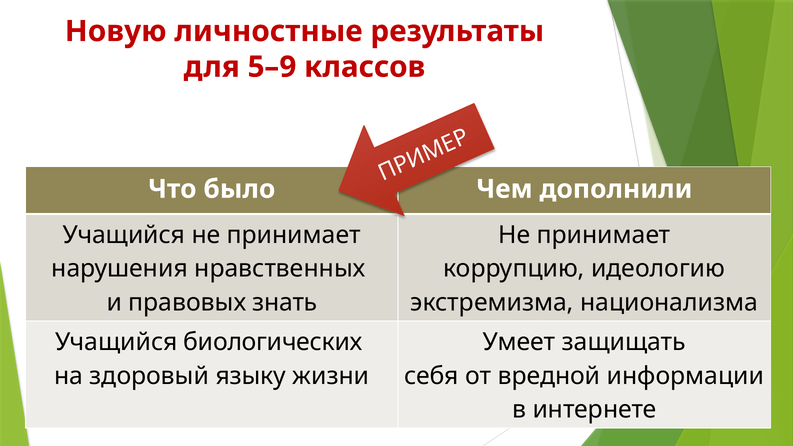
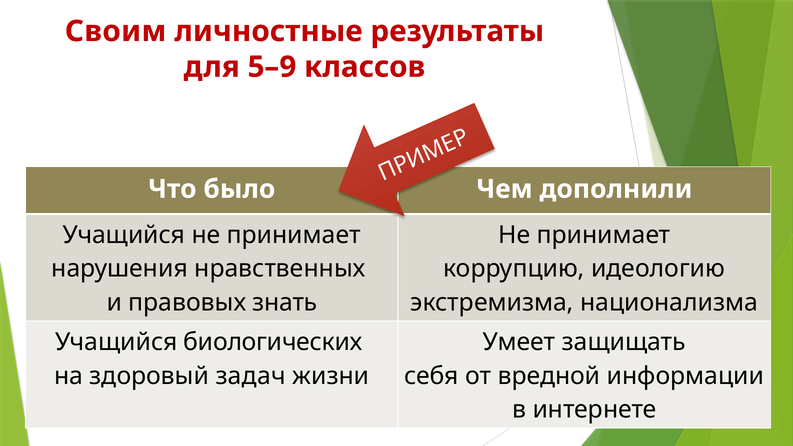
Новую: Новую -> Своим (116, 31)
языку: языку -> задач (251, 376)
